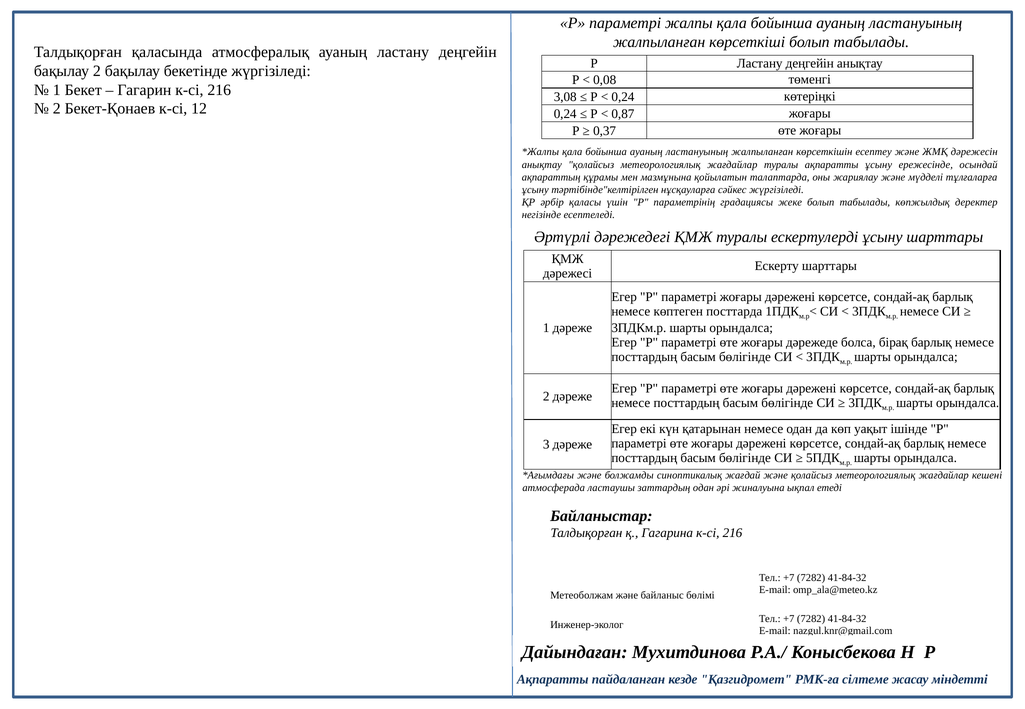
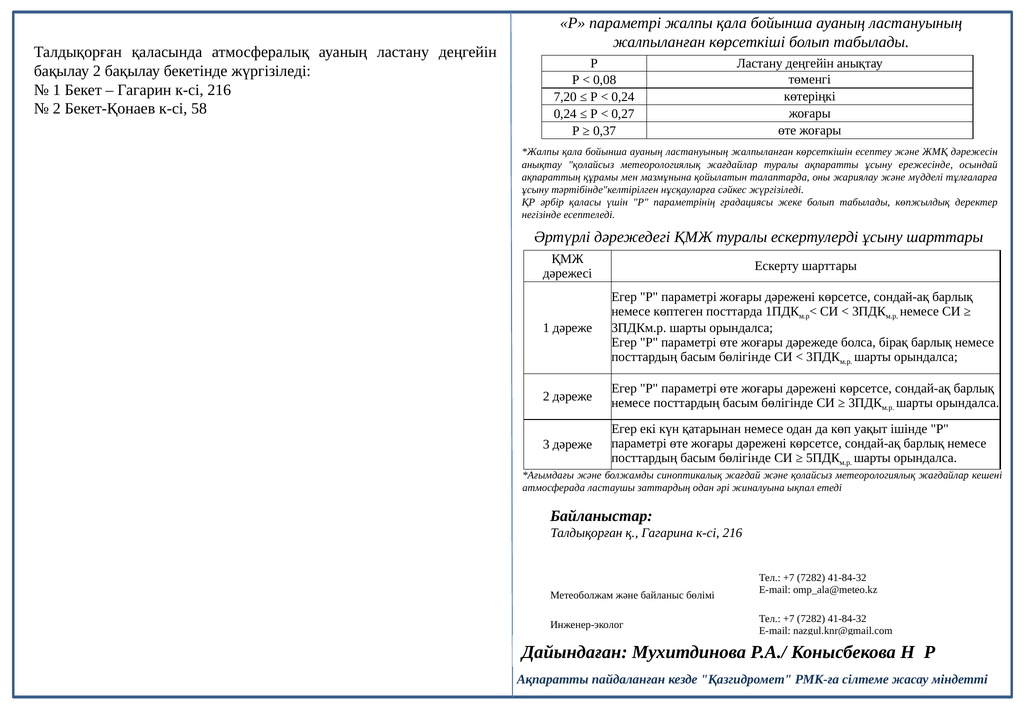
3,08: 3,08 -> 7,20 (565, 97)
12: 12 -> 58 (199, 109)
0,87: 0,87 -> 0,27 (623, 114)
